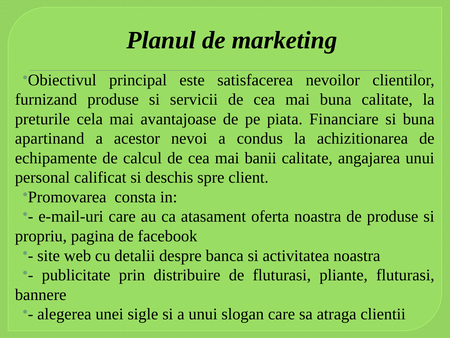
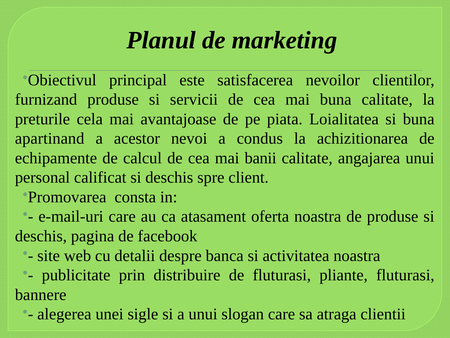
Financiare: Financiare -> Loialitatea (344, 119)
propriu: propriu -> deschis (41, 236)
